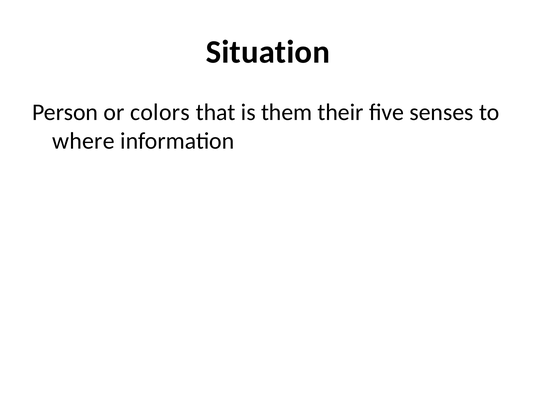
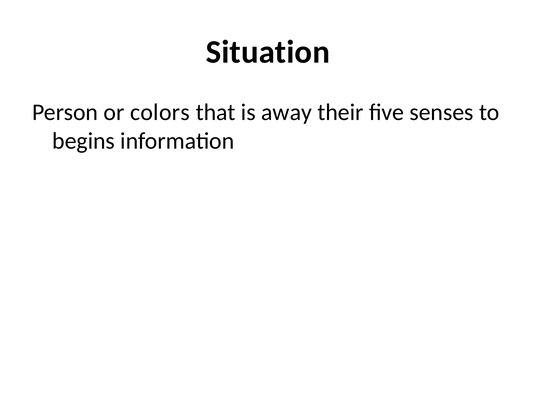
them: them -> away (287, 112)
where: where -> begins (84, 141)
